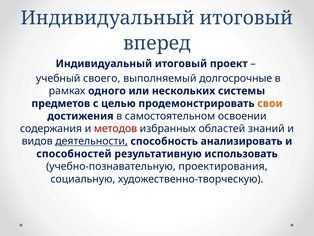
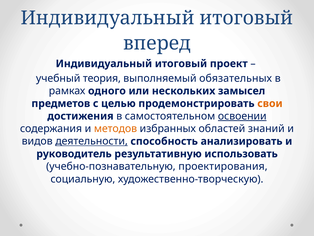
своего: своего -> теория (102, 78)
долгосрочные: долгосрочные -> обязательных (236, 78)
системы: системы -> замысел (242, 91)
освоении underline: none -> present (242, 116)
методов colour: red -> orange (116, 128)
способностей: способностей -> руководитель (74, 154)
